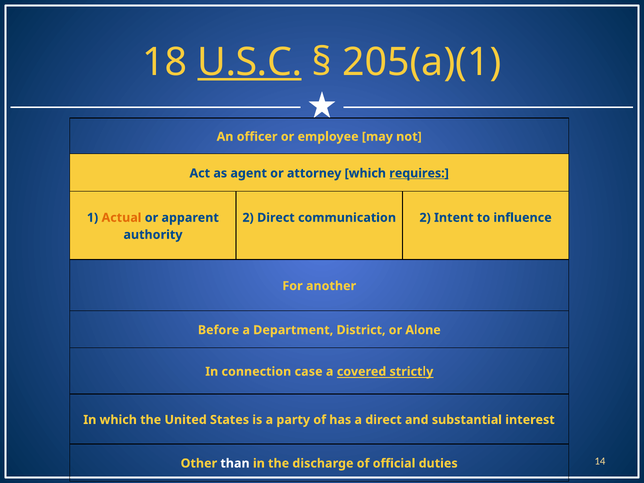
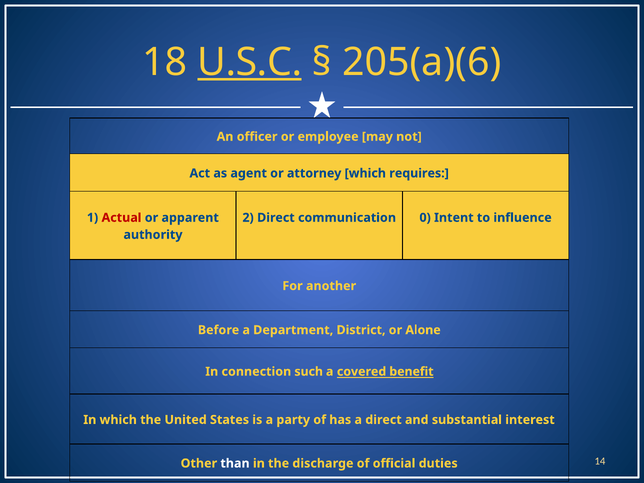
205(a)(1: 205(a)(1 -> 205(a)(6 (422, 62)
requires underline: present -> none (419, 173)
Actual colour: orange -> red (122, 218)
communication 2: 2 -> 0 (425, 218)
case: case -> such (309, 372)
strictly: strictly -> benefit (411, 372)
